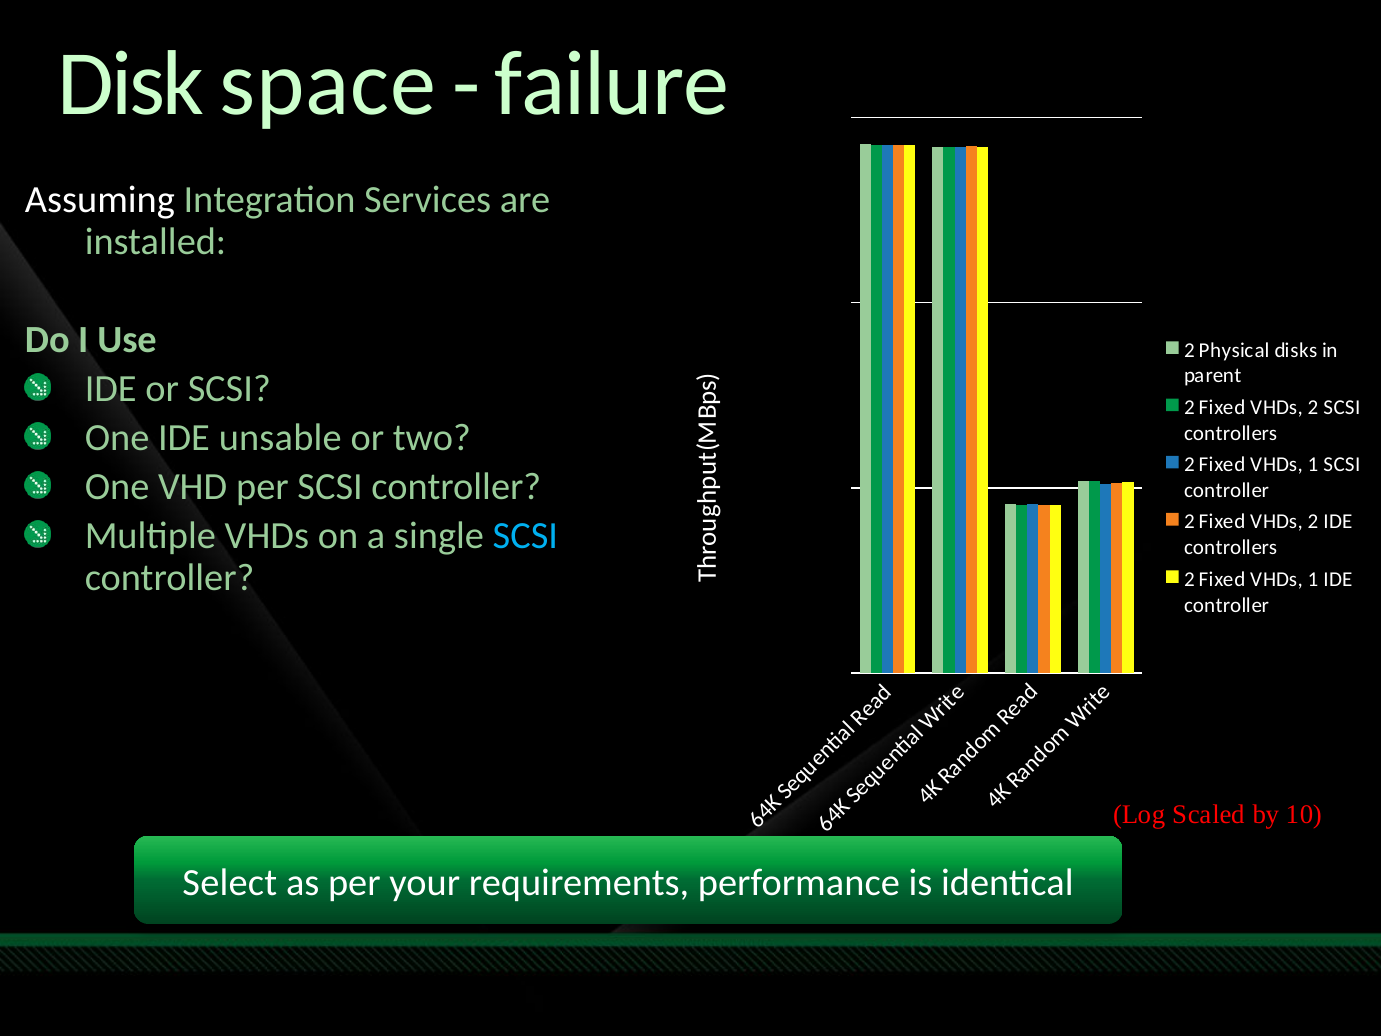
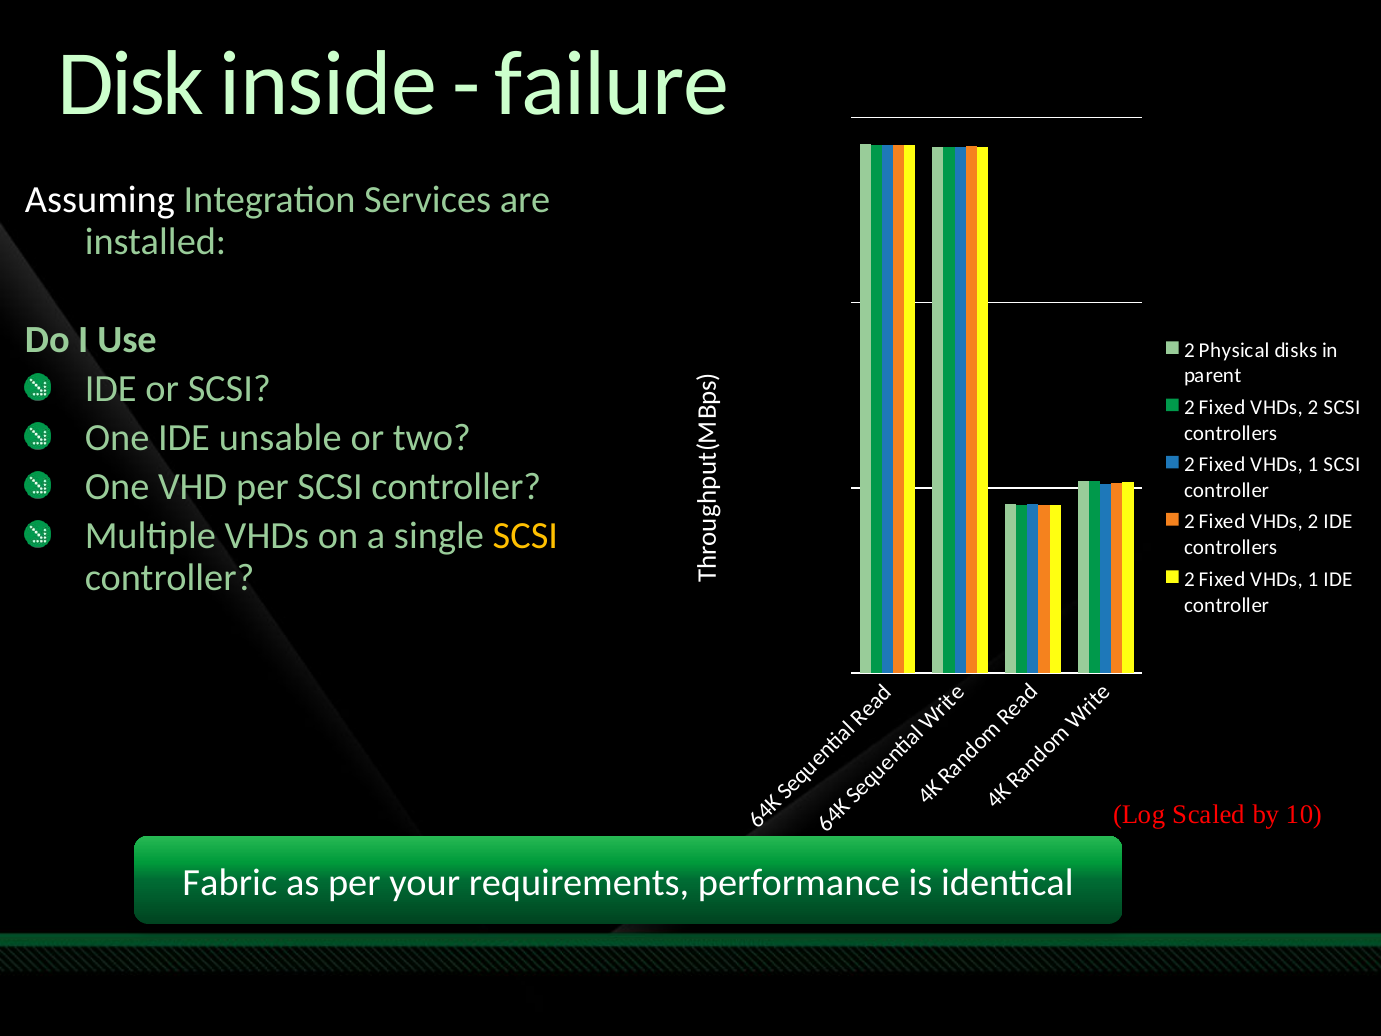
space: space -> inside (328, 84)
SCSI colour: light blue -> yellow (525, 536)
Select: Select -> Fabric (230, 882)
